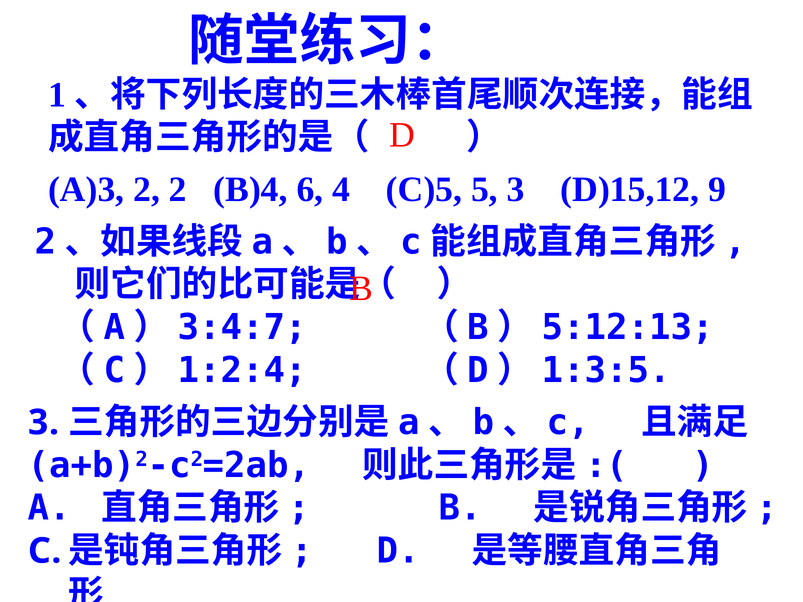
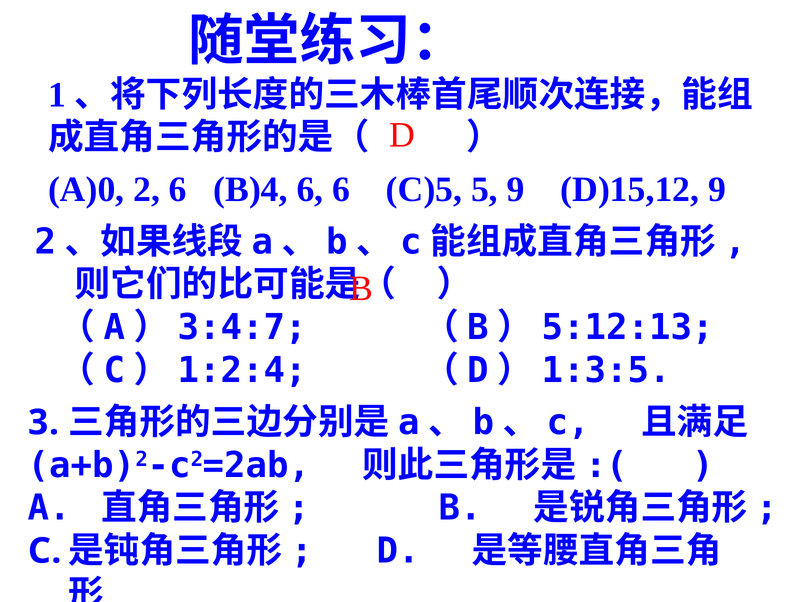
A)3: A)3 -> A)0 (86, 189)
2 2: 2 -> 6 (178, 189)
6 4: 4 -> 6 (341, 189)
5 3: 3 -> 9 (516, 189)
